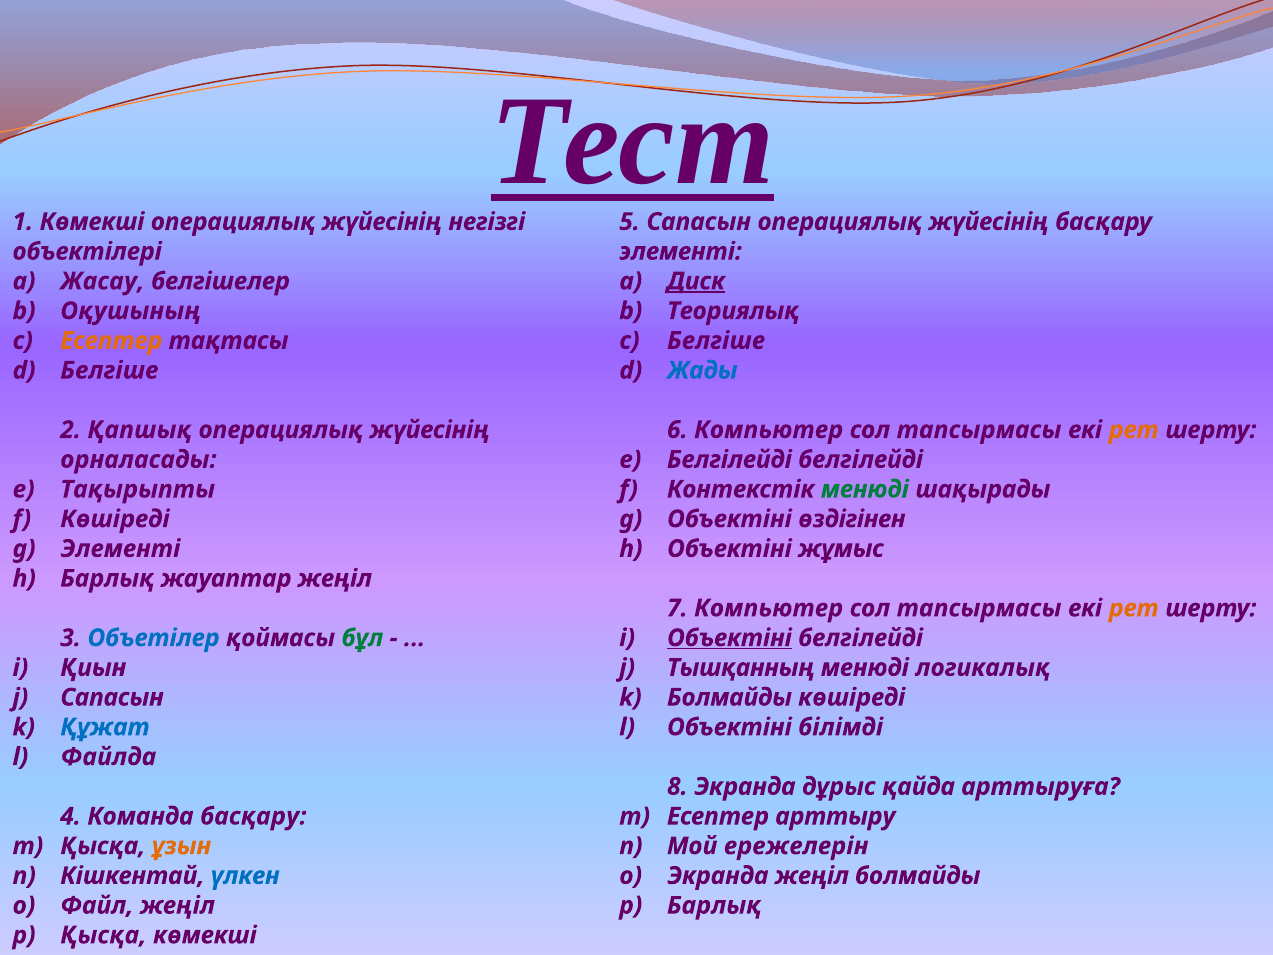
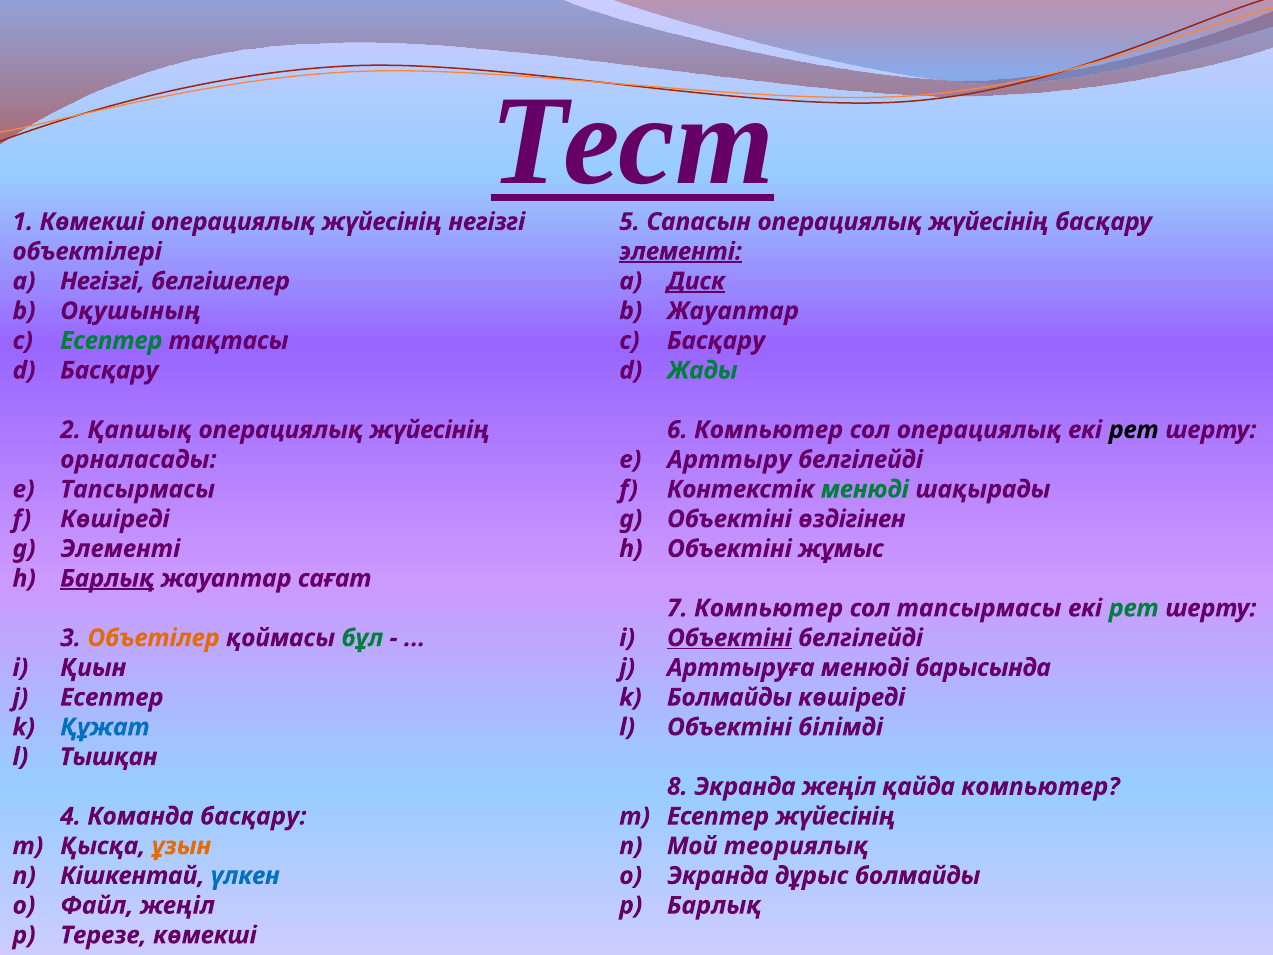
элементі underline: none -> present (681, 251)
Жасау: Жасау -> Негізгі (103, 281)
Теориялық: Теориялық -> Жауаптар (733, 311)
Есептер colour: orange -> green (111, 341)
Белгіше: Белгіше -> Басқару (716, 341)
Белгіше: Белгіше -> Басқару (109, 370)
Жады colour: blue -> green (702, 370)
тапсырмасы: тапсырмасы -> операциялық (979, 430)
рет colour: orange -> black (1134, 430)
Белгілейді: Белгілейді -> Арттыру (729, 459)
Тақырыпты: Тақырыпты -> Тапсырмасы (138, 489)
Барлық underline: none -> present (107, 578)
жауаптар жеңіл: жеңіл -> сағат (335, 578)
рет colour: orange -> green (1134, 608)
Объетілер colour: blue -> orange (153, 638)
Тышқанның: Тышқанның -> Арттыруға (741, 668)
логикалық: логикалық -> барысында (983, 668)
Сапасын: Сапасын -> Есептер (112, 697)
Файлда: Файлда -> Тышқан (109, 757)
Экранда дұрыс: дұрыс -> жеңіл (839, 786)
қайда арттыруға: арттыруға -> компьютер (1041, 786)
Есептер арттыру: арттыру -> жүйесінің (835, 816)
ережелерін: ережелерін -> теориялық (796, 846)
Экранда жеңіл: жеңіл -> дұрыс (812, 876)
Қысқа: Қысқа -> Терезе (103, 935)
